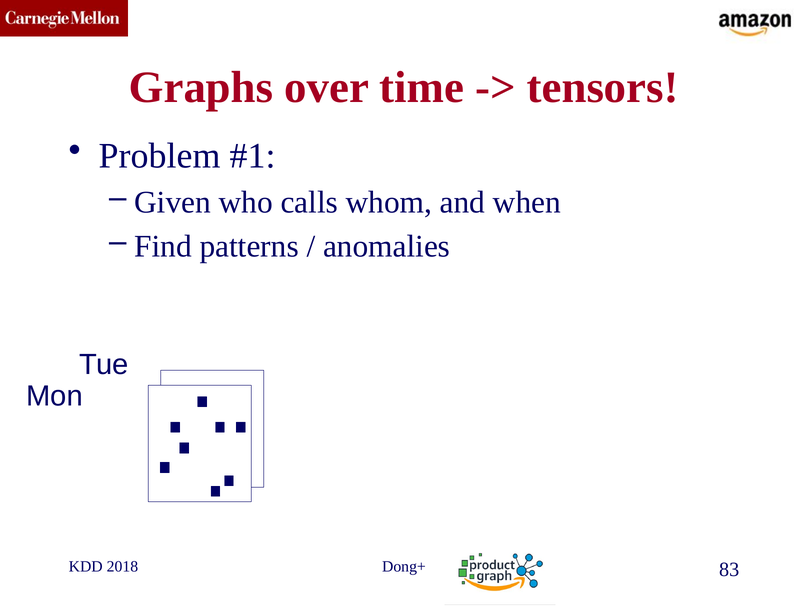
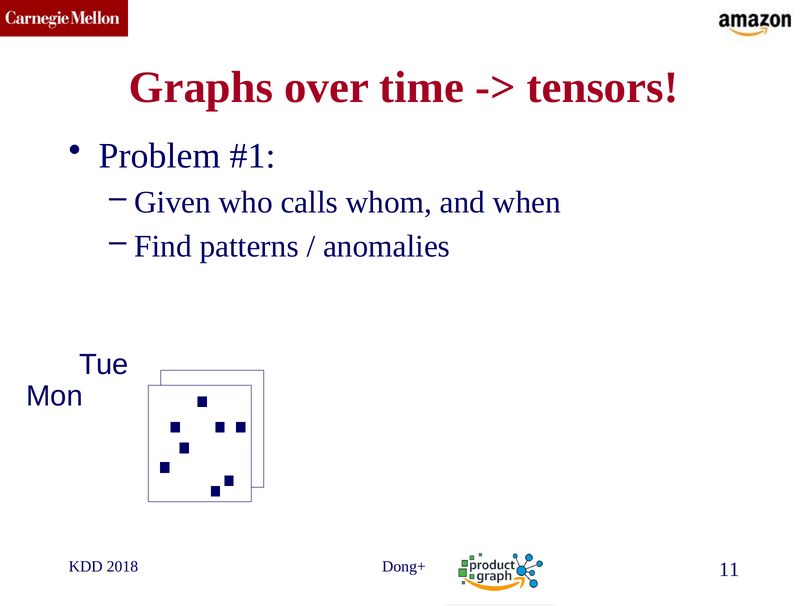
83: 83 -> 11 (729, 570)
